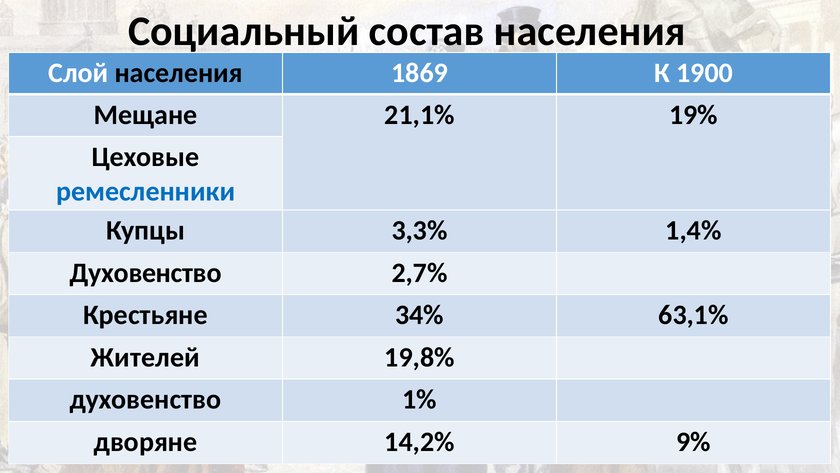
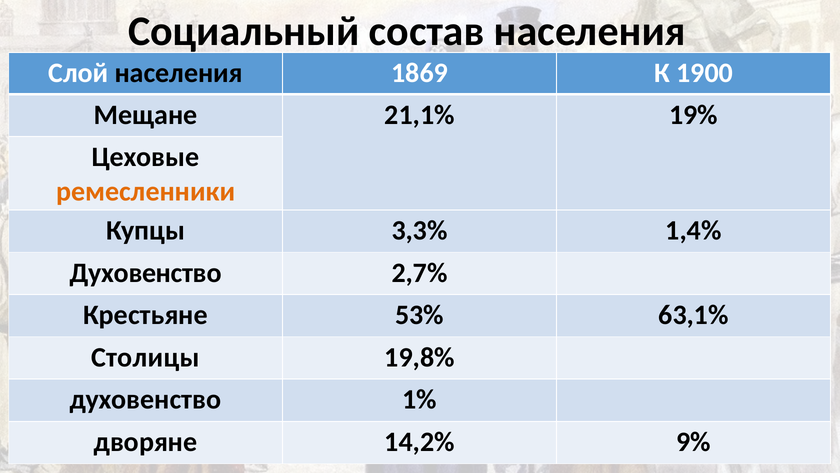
ремесленники colour: blue -> orange (146, 191)
34%: 34% -> 53% (420, 315)
Жителей: Жителей -> Столицы (145, 357)
